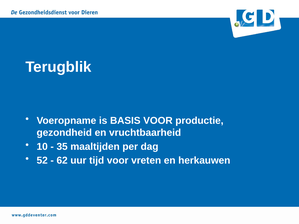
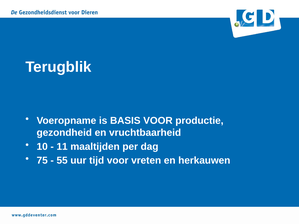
35: 35 -> 11 (62, 147)
52: 52 -> 75 (42, 161)
62: 62 -> 55 (62, 161)
